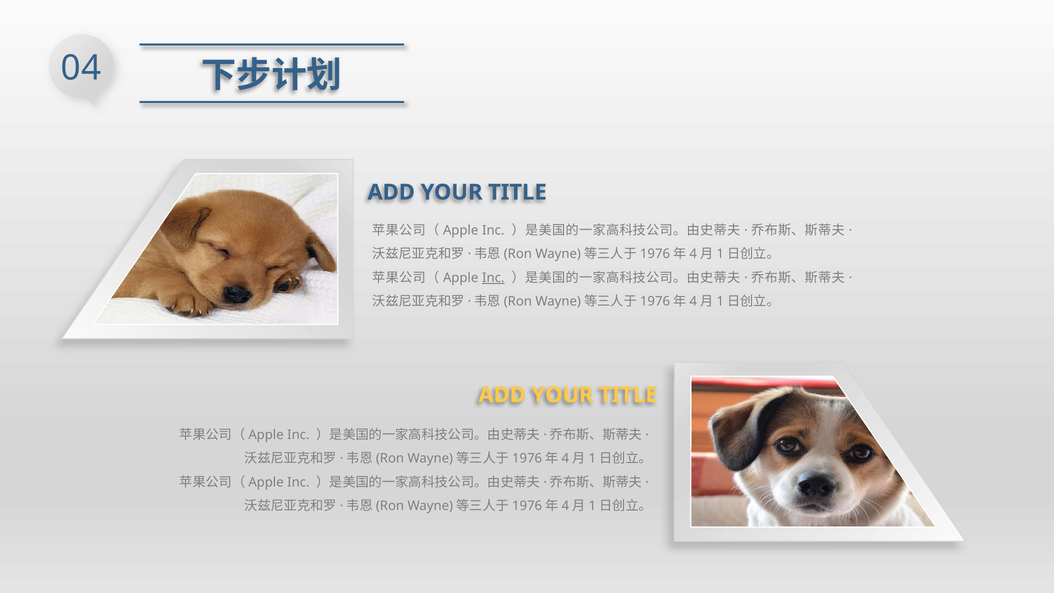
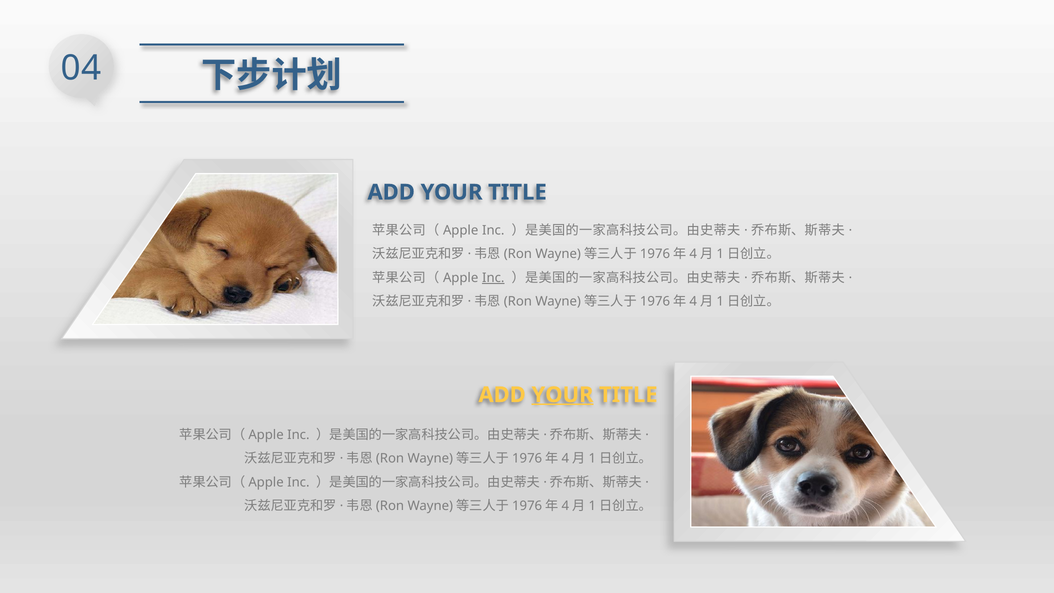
YOUR underline: none -> present (562, 395)
